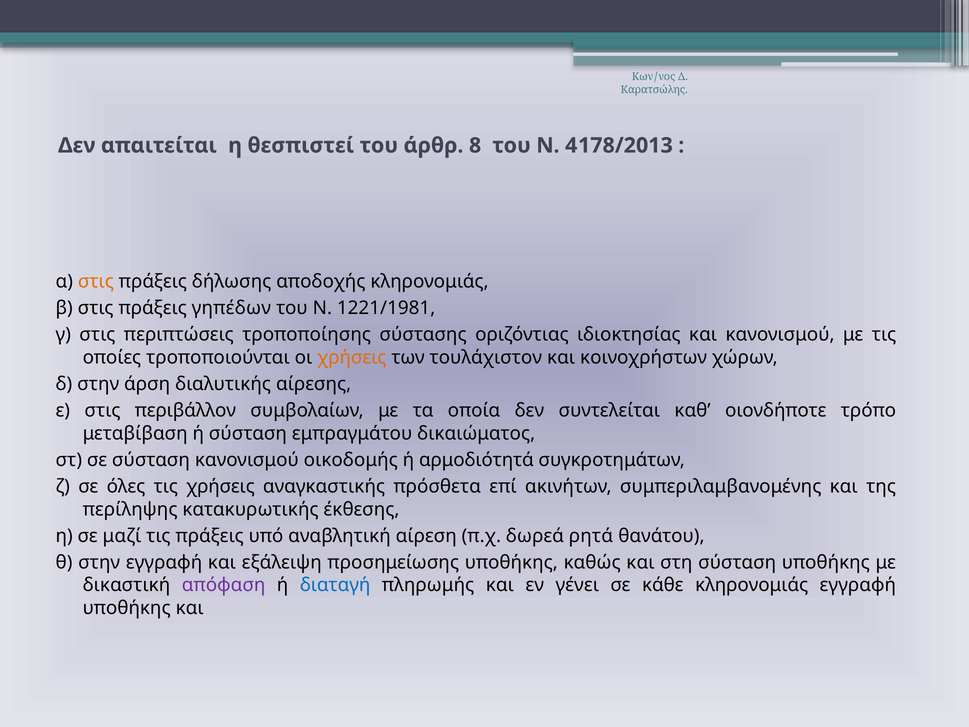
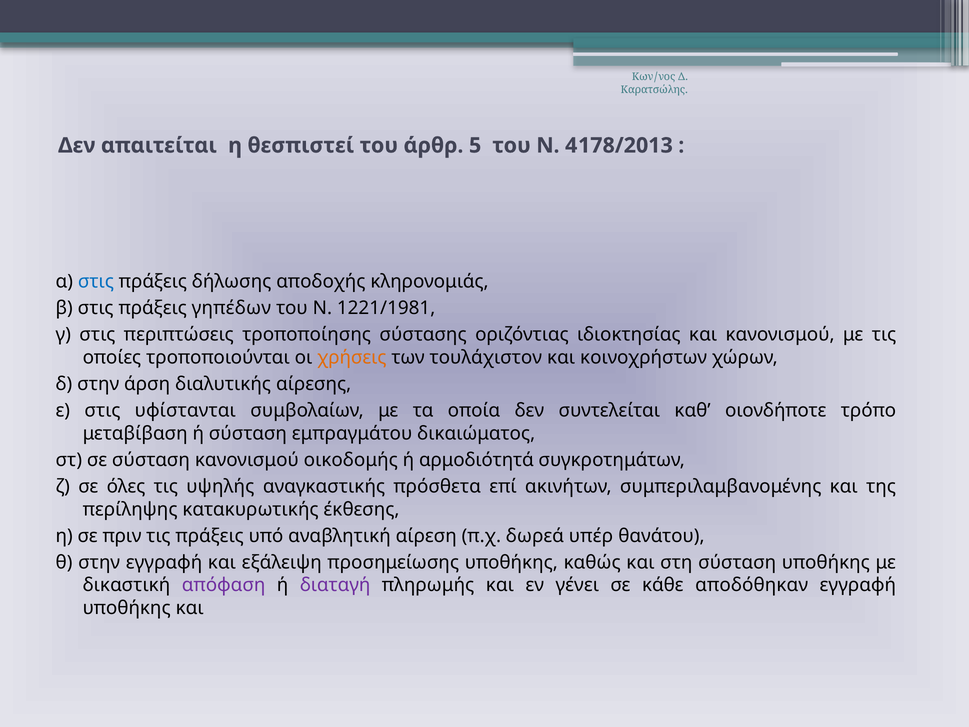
8: 8 -> 5 (475, 145)
στις colour: orange -> blue (96, 281)
περιβάλλον: περιβάλλον -> υφίστανται (185, 411)
τις χρήσεις: χρήσεις -> υψηλής (220, 486)
μαζί: μαζί -> πριν (122, 536)
ρητά: ρητά -> υπέρ (591, 536)
διαταγή colour: blue -> purple (335, 585)
κάθε κληρονομιάς: κληρονομιάς -> αποδόθηκαν (752, 585)
